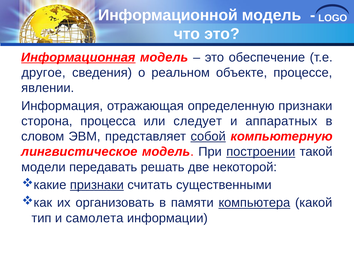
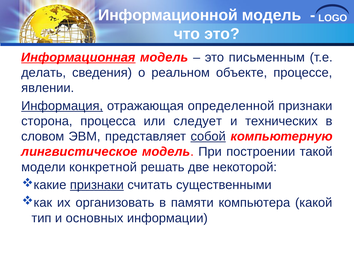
обеспечение: обеспечение -> письменным (267, 58)
другое: другое -> делать (44, 73)
Информация underline: none -> present (62, 106)
определенную: определенную -> определенной (231, 106)
аппаратных: аппаратных -> технических (281, 121)
построении underline: present -> none (261, 152)
передавать: передавать -> конкретной (103, 167)
компьютера underline: present -> none (254, 203)
самолета: самолета -> основных (95, 218)
